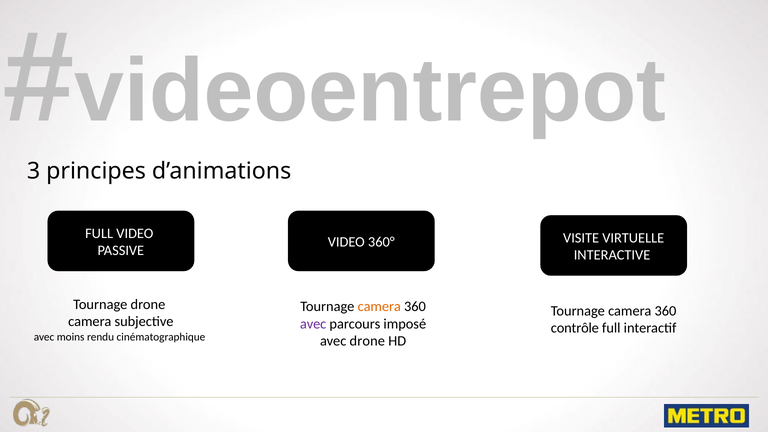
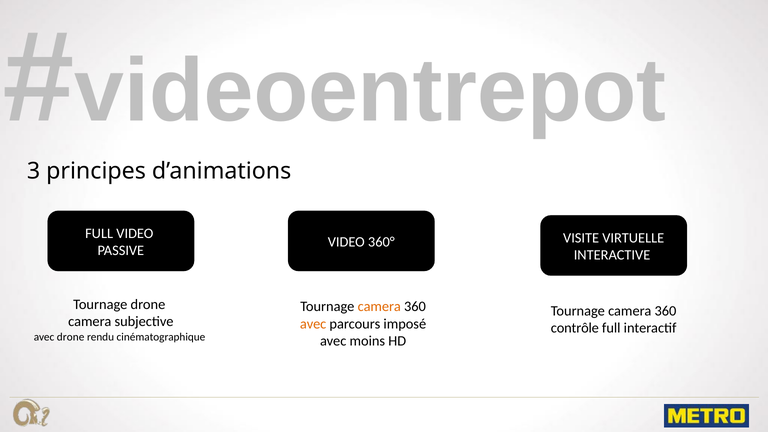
avec colour: purple -> orange (313, 324)
avec moins: moins -> drone (71, 337)
avec drone: drone -> moins (367, 341)
